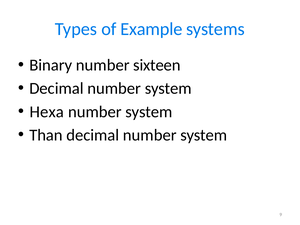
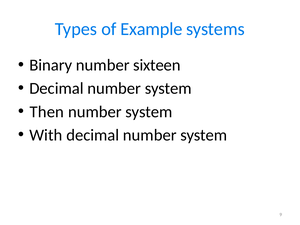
Hexa: Hexa -> Then (47, 112)
Than: Than -> With (46, 135)
